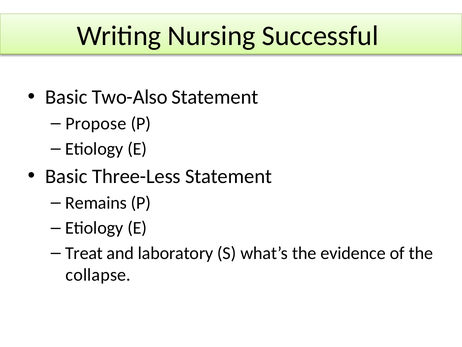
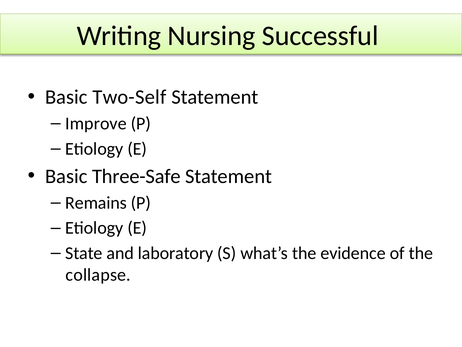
Two-Also: Two-Also -> Two-Self (129, 97)
Propose: Propose -> Improve (96, 123)
Three-Less: Three-Less -> Three-Safe (136, 176)
Treat: Treat -> State (84, 253)
